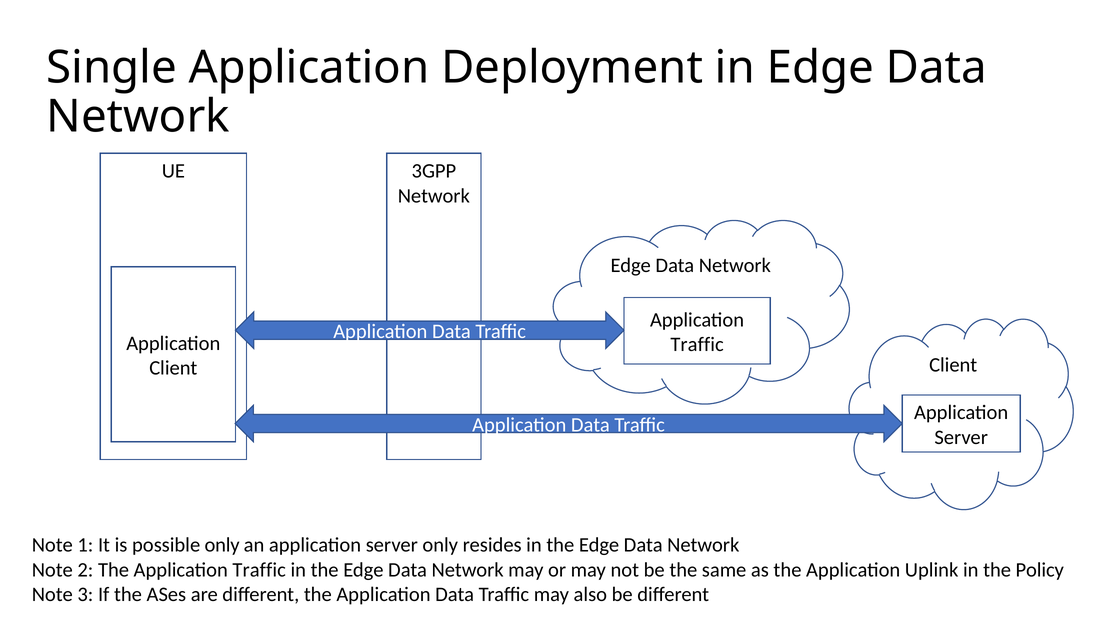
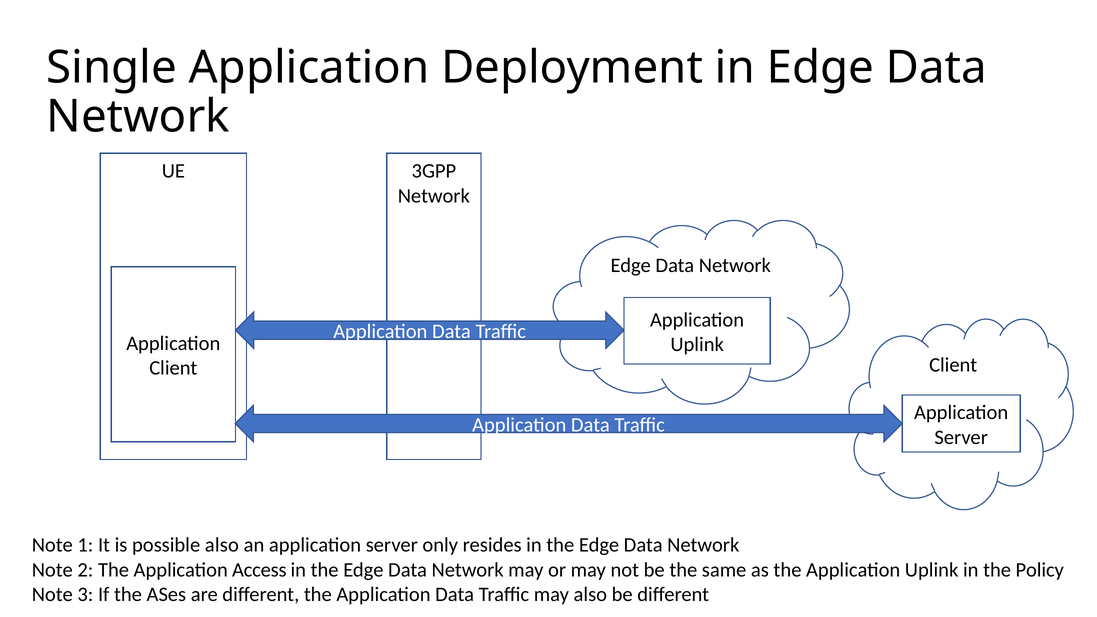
Traffic: Traffic -> Uplink (697, 344)
possible only: only -> also (222, 545)
The Application Traffic: Traffic -> Access (259, 570)
